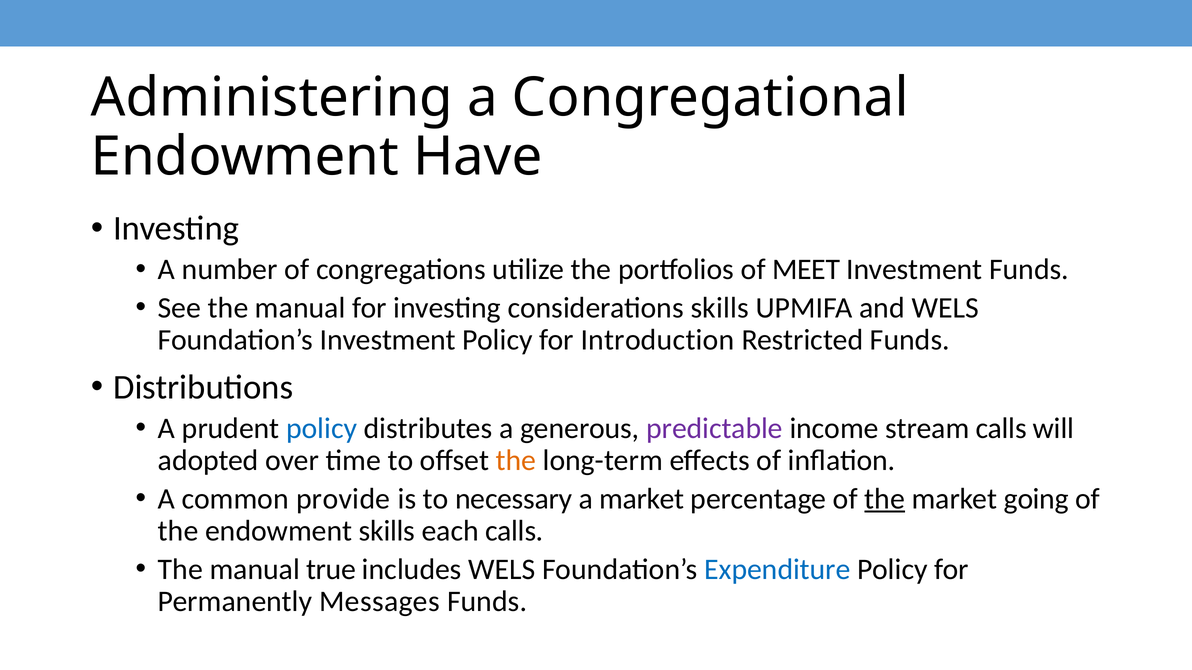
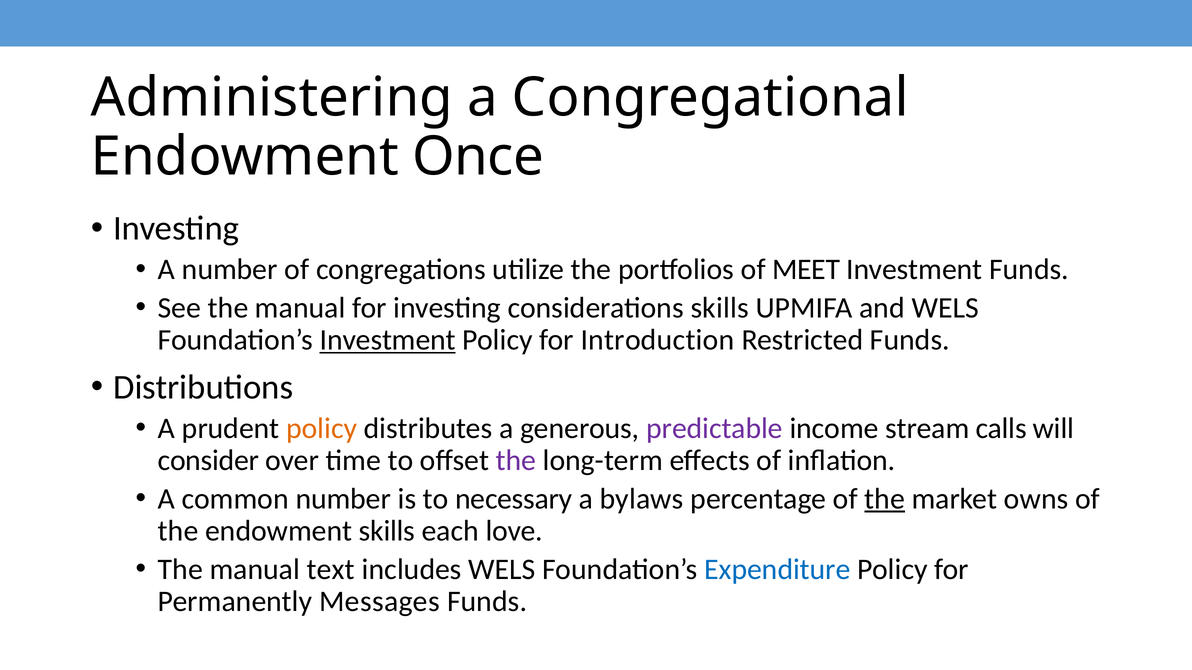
Have: Have -> Once (478, 157)
Investment underline: none -> present (388, 340)
policy colour: blue -> orange (322, 429)
adopted: adopted -> consider (208, 461)
the colour: orange -> purple (516, 461)
common provide: provide -> number (343, 499)
a market: market -> bylaws (642, 499)
going: going -> owns (1036, 499)
each calls: calls -> love (514, 531)
true: true -> text (331, 570)
